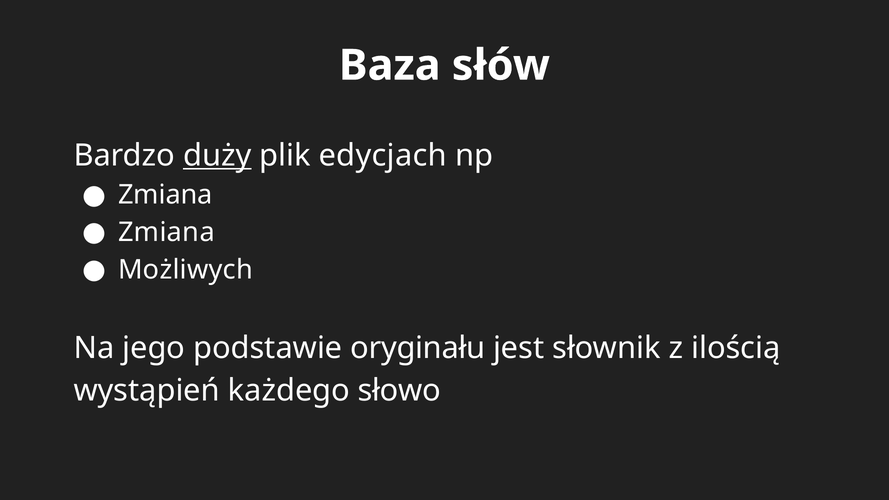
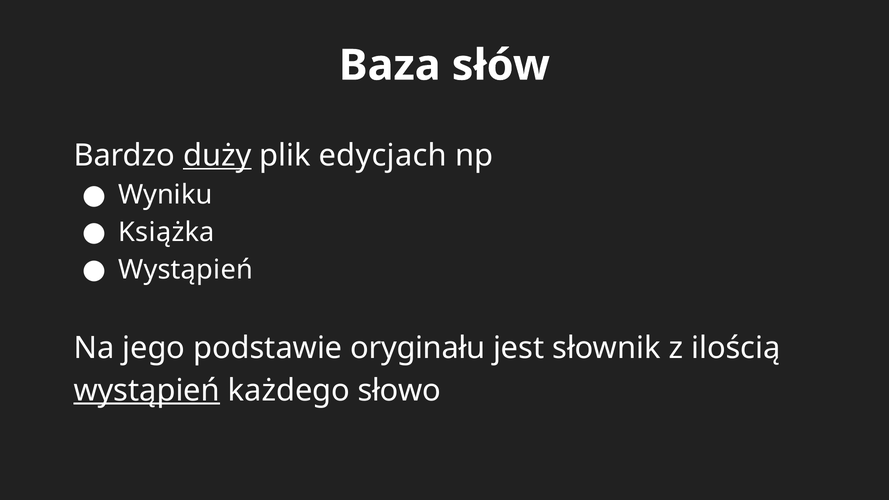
Zmiana: Zmiana -> Wyniku (165, 195)
Zmiana: Zmiana -> Książka (166, 232)
Możliwych: Możliwych -> Wystąpień (185, 270)
wystąpień underline: none -> present (147, 390)
